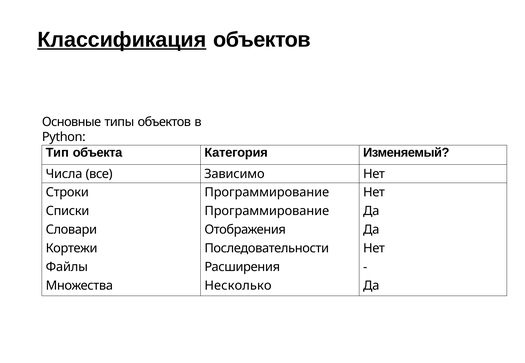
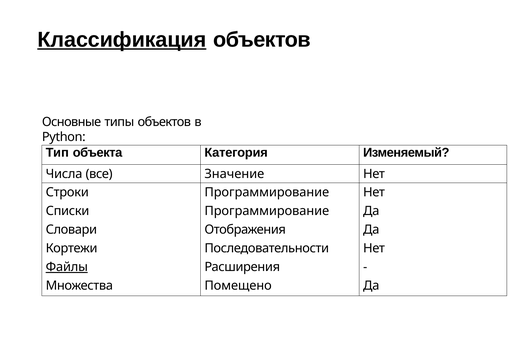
Зависимо: Зависимо -> Значение (234, 174)
Файлы underline: none -> present (67, 267)
Несколько: Несколько -> Помещено (238, 286)
